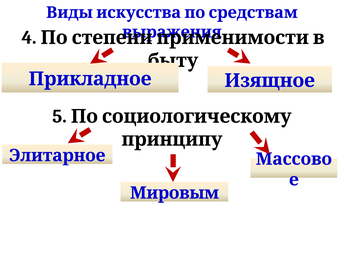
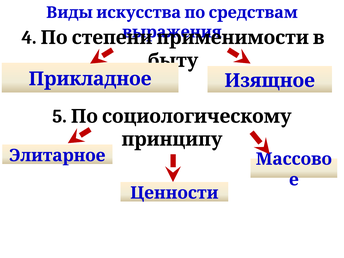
Мировым: Мировым -> Ценности (174, 193)
